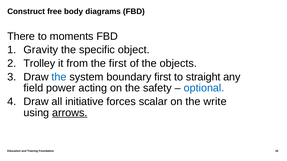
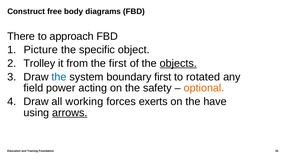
moments: moments -> approach (72, 36)
Gravity: Gravity -> Picture (41, 50)
objects underline: none -> present (178, 64)
straight: straight -> rotated (203, 77)
optional colour: blue -> orange (204, 88)
initiative: initiative -> working (84, 102)
scalar: scalar -> exerts (153, 102)
write: write -> have (215, 102)
